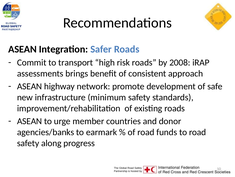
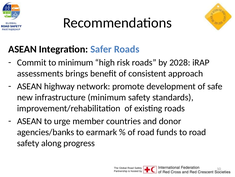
to transport: transport -> minimum (76, 62)
2008: 2008 -> 2028 (180, 62)
